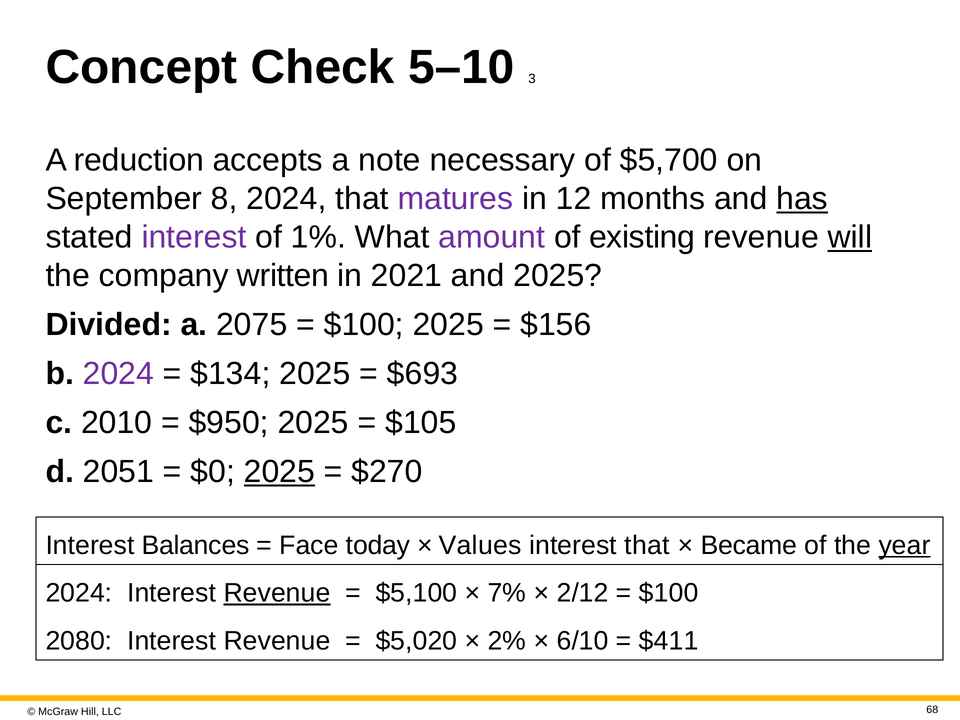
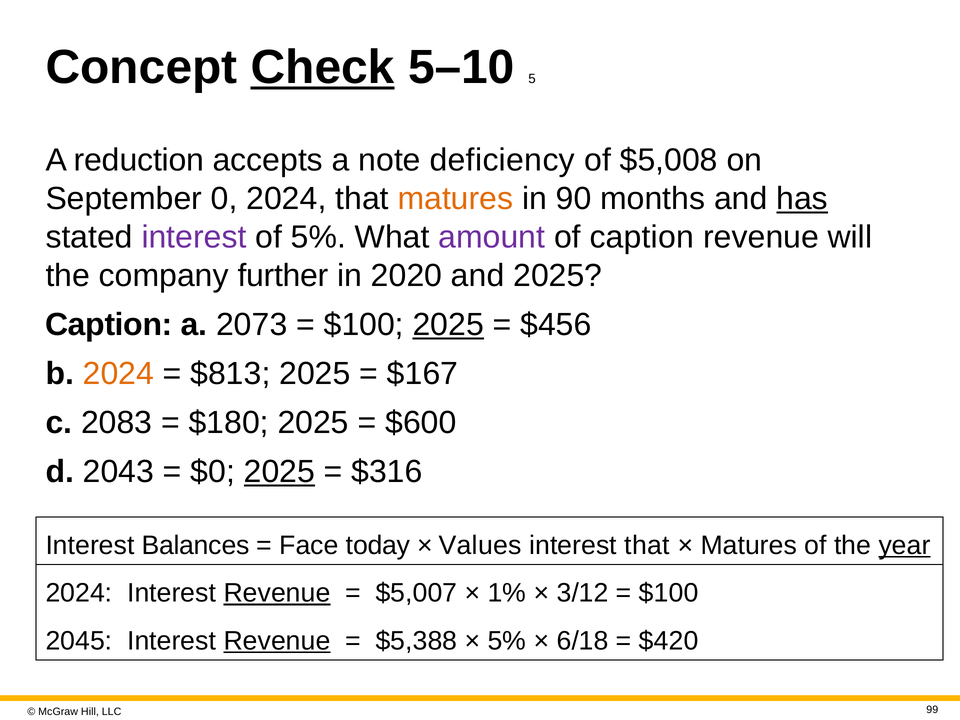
Check underline: none -> present (323, 67)
3: 3 -> 5 (532, 79)
necessary: necessary -> deficiency (502, 160)
$5,700: $5,700 -> $5,008 (669, 160)
8: 8 -> 0 (224, 199)
matures colour: purple -> orange (455, 199)
12: 12 -> 90 (574, 199)
of 1%: 1% -> 5% (318, 237)
of existing: existing -> caption (642, 237)
will underline: present -> none (850, 237)
written: written -> further (283, 275)
2021: 2021 -> 2020 (407, 275)
Divided: Divided -> Caption (109, 325)
2075: 2075 -> 2073 (252, 325)
2025 underline: none -> present (448, 325)
$156: $156 -> $456 (556, 325)
2024 colour: purple -> orange (118, 374)
$134: $134 -> $813 (230, 374)
$693: $693 -> $167 (423, 374)
2010: 2010 -> 2083 (117, 423)
$950: $950 -> $180 (229, 423)
$105: $105 -> $600 (421, 423)
2051: 2051 -> 2043 (118, 472)
$270: $270 -> $316 (387, 472)
Became: Became -> Matures (749, 545)
$5,100: $5,100 -> $5,007 (416, 593)
7%: 7% -> 1% (507, 593)
2/12: 2/12 -> 3/12 (583, 593)
2080: 2080 -> 2045 (79, 641)
Revenue underline: none -> present (277, 641)
$5,020: $5,020 -> $5,388 (416, 641)
2%: 2% -> 5% (507, 641)
6/10: 6/10 -> 6/18 (583, 641)
$411: $411 -> $420 (669, 641)
68: 68 -> 99 (932, 710)
